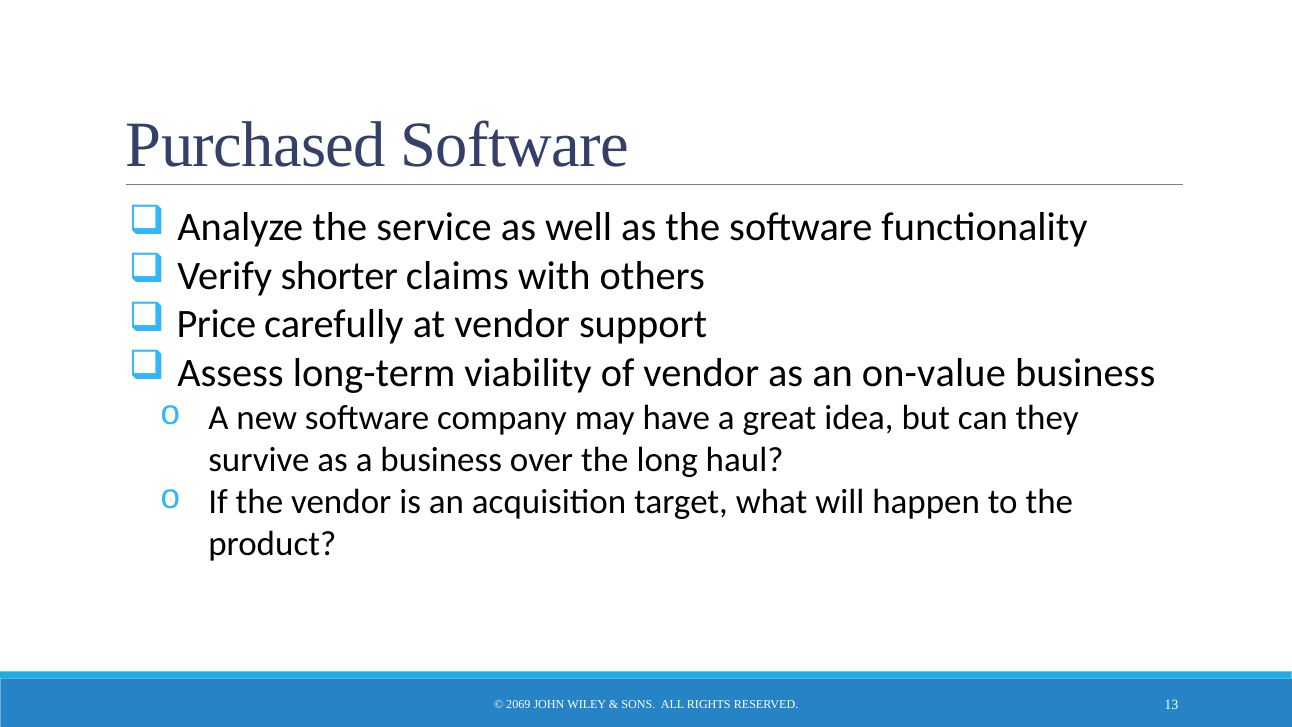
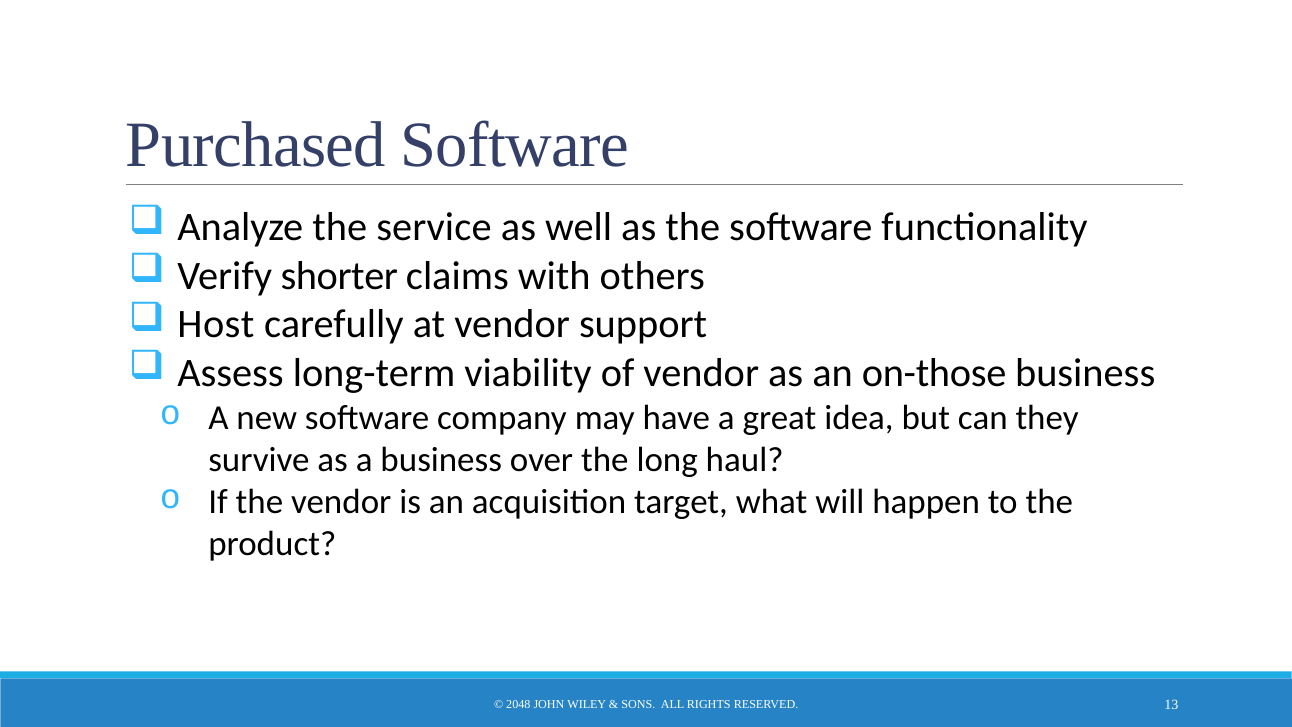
Price: Price -> Host (216, 324)
on-value: on-value -> on-those (934, 373)
2069: 2069 -> 2048 (518, 705)
